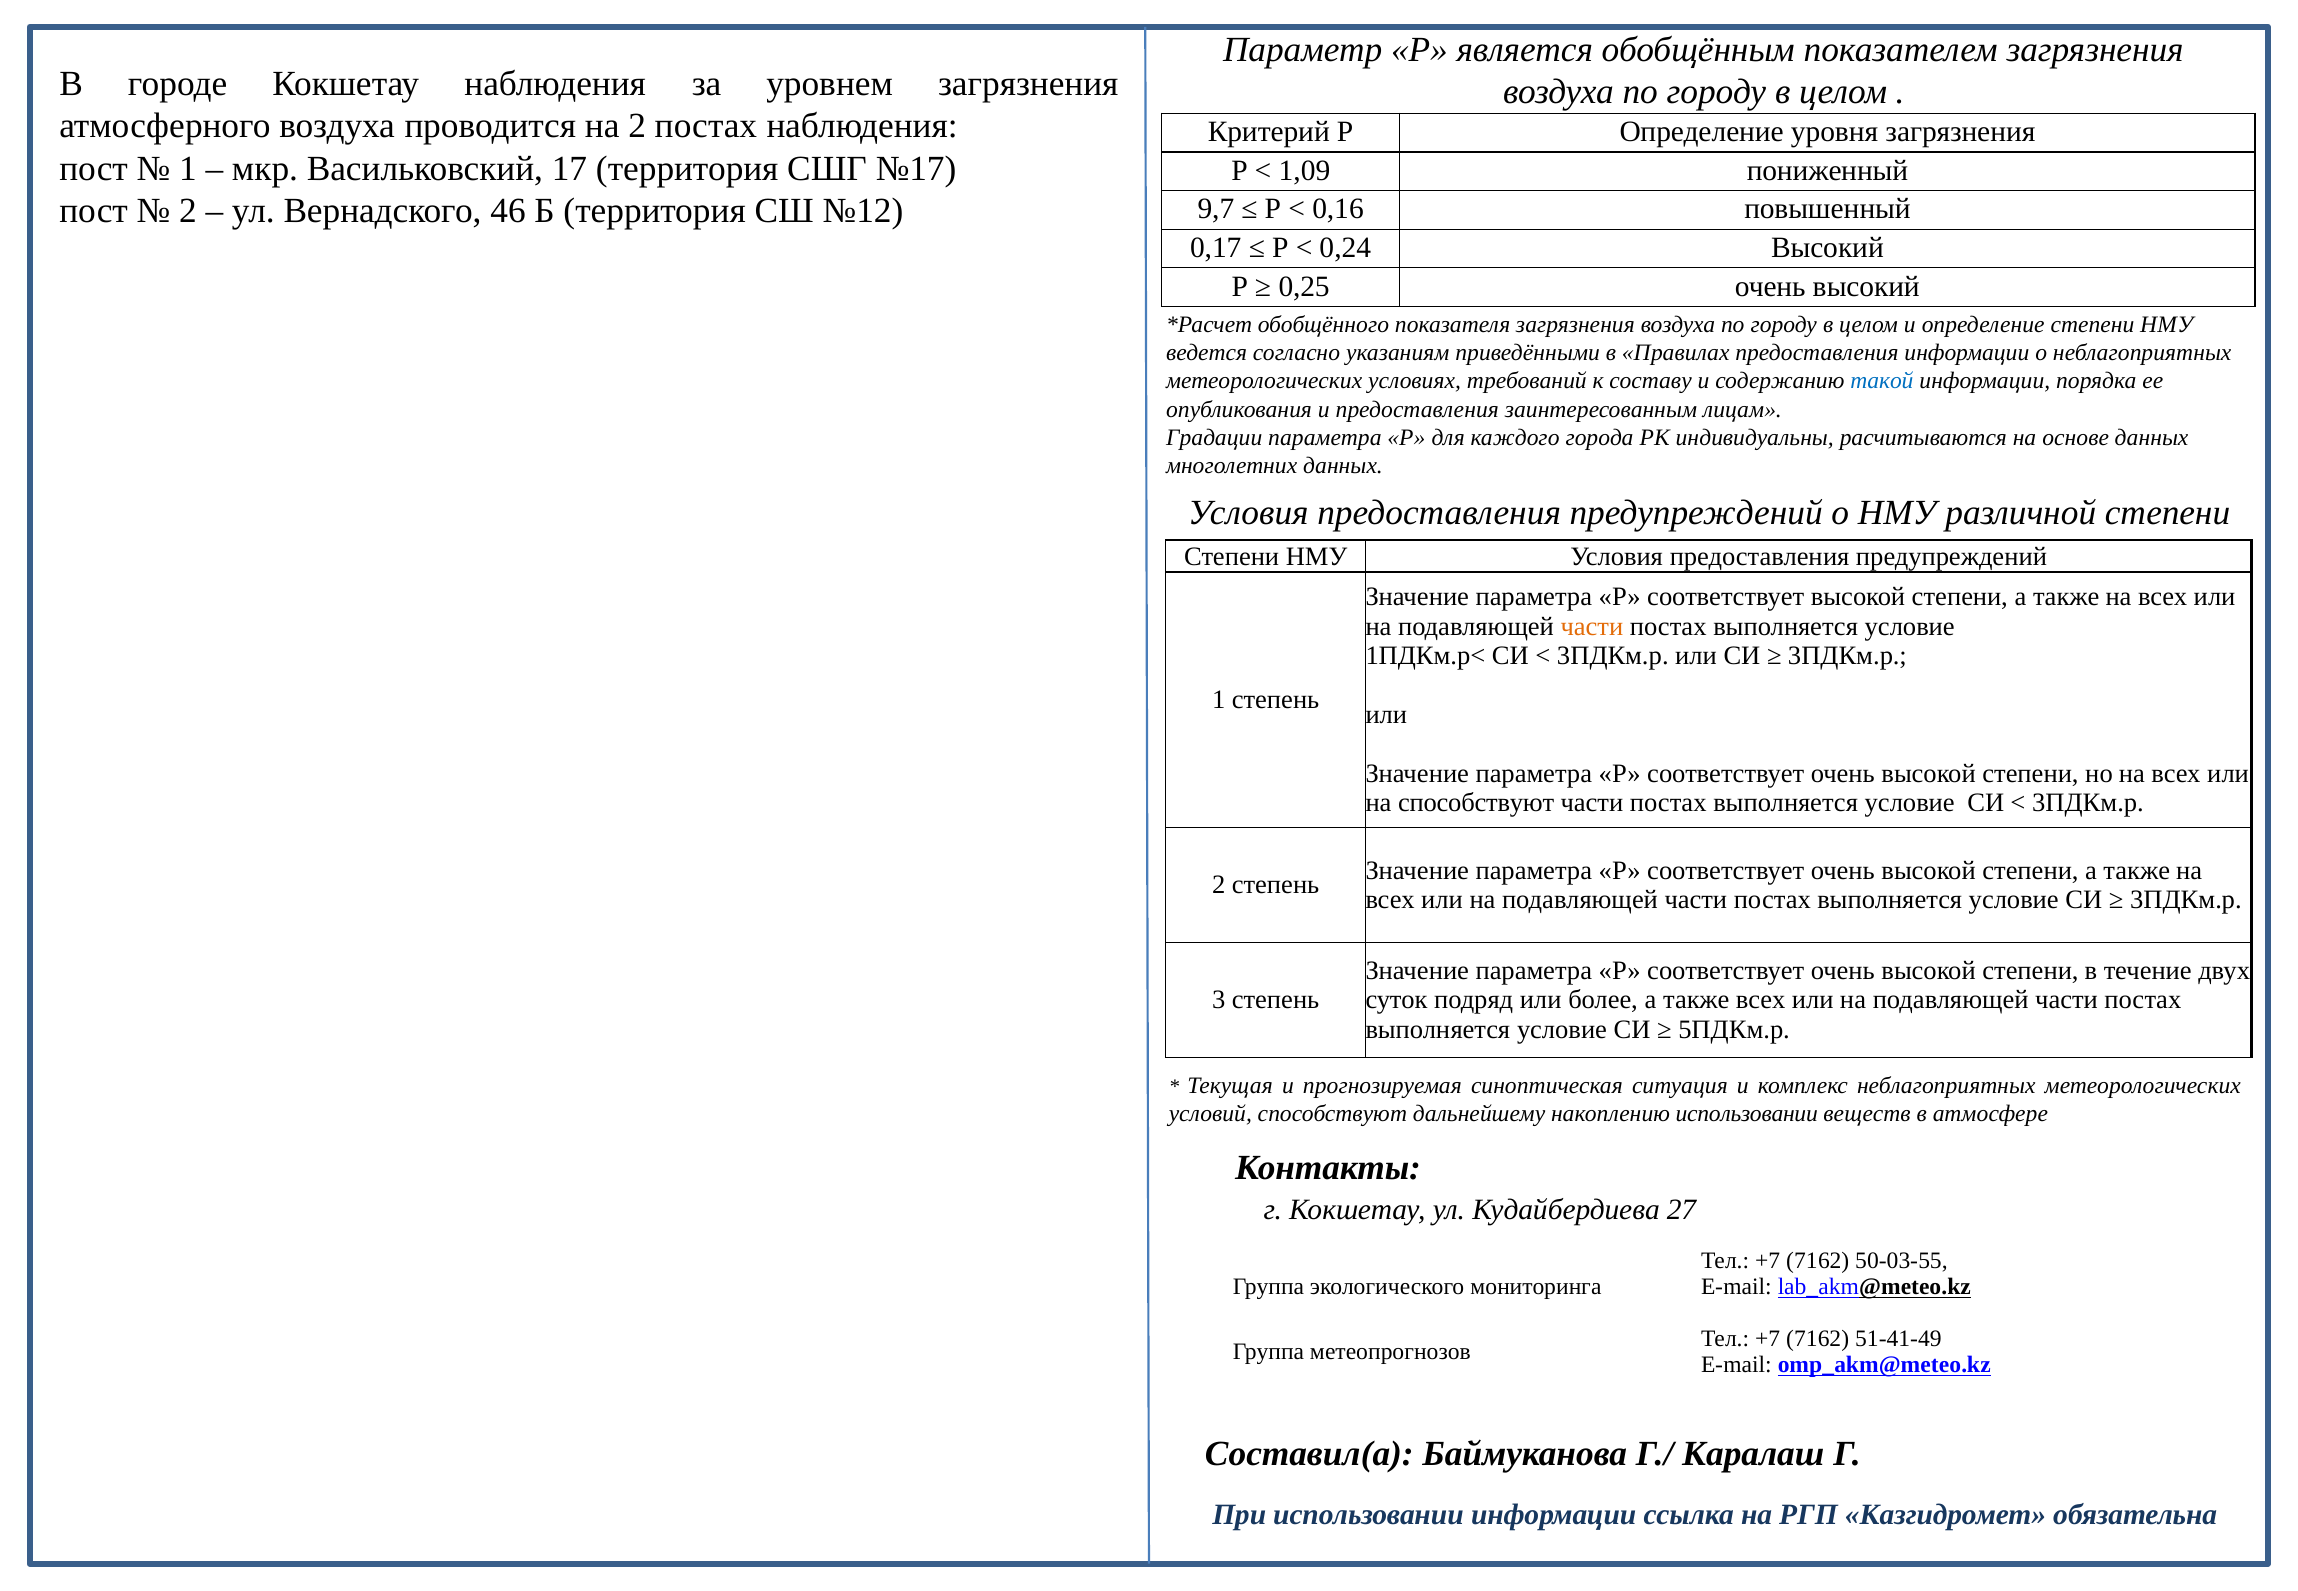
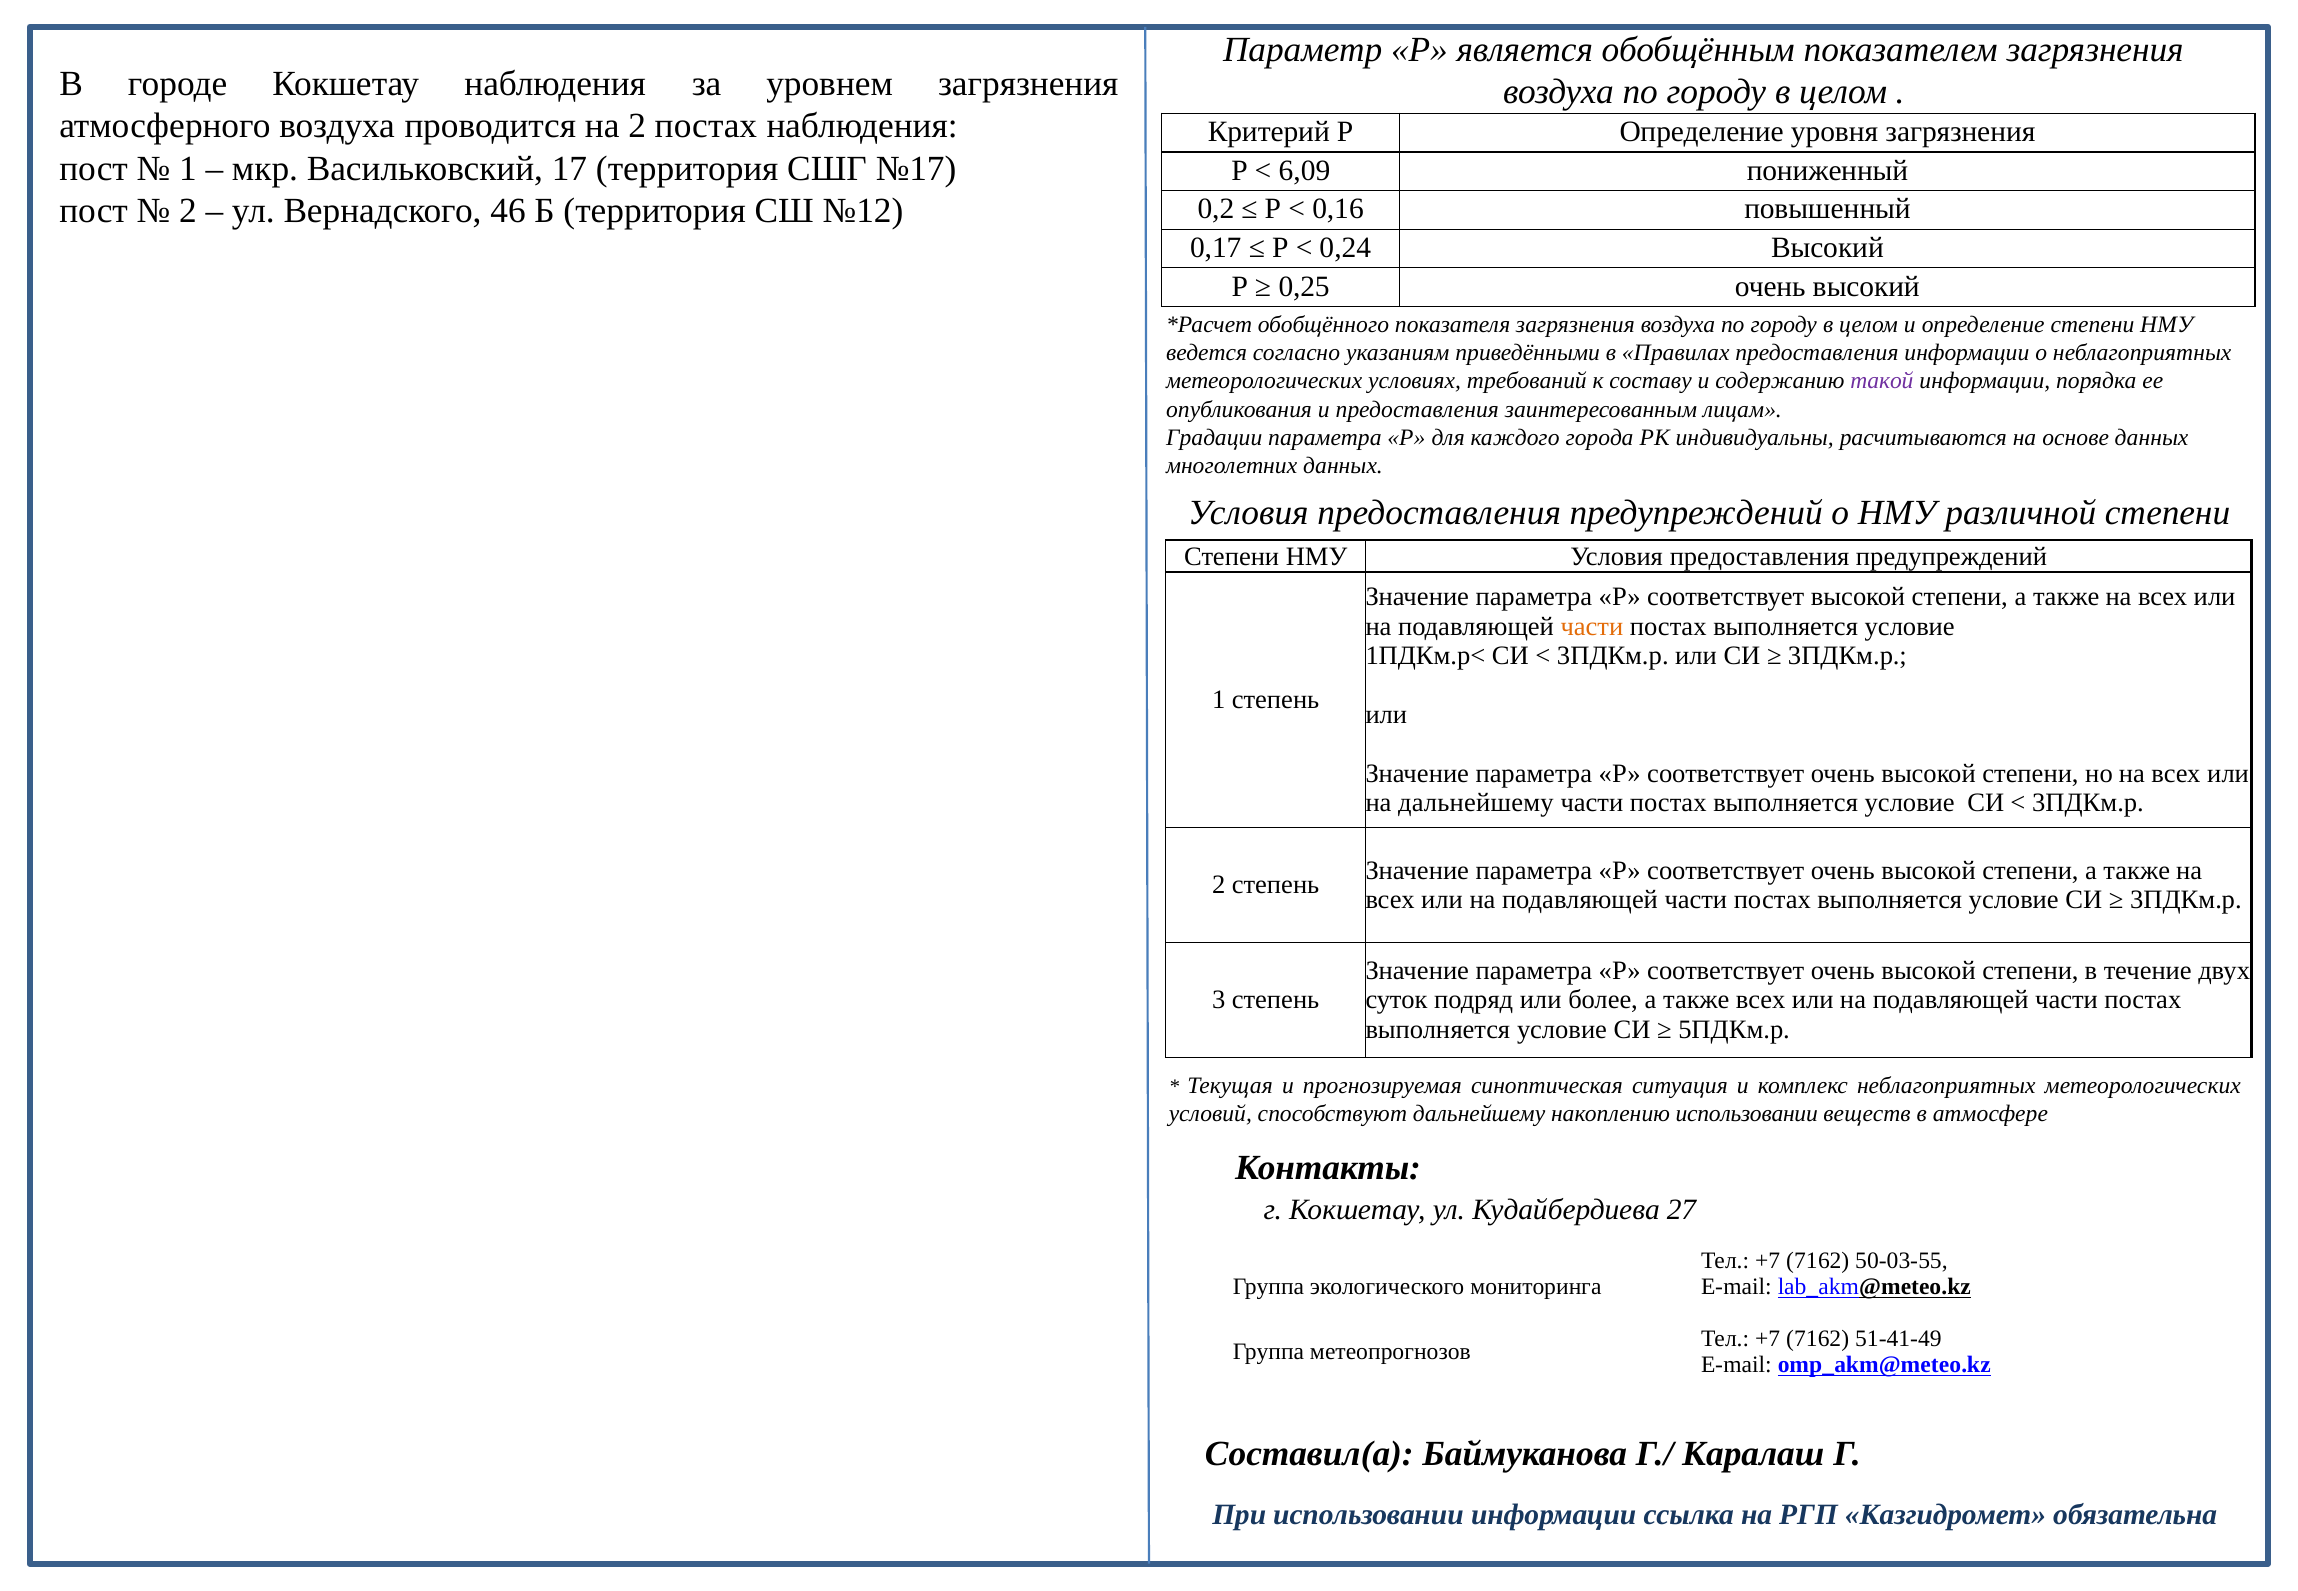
1,09: 1,09 -> 6,09 (1304, 171)
9,7: 9,7 -> 0,2 (1216, 209)
такой colour: blue -> purple (1882, 381)
на способствуют: способствуют -> дальнейшему (1476, 803)
